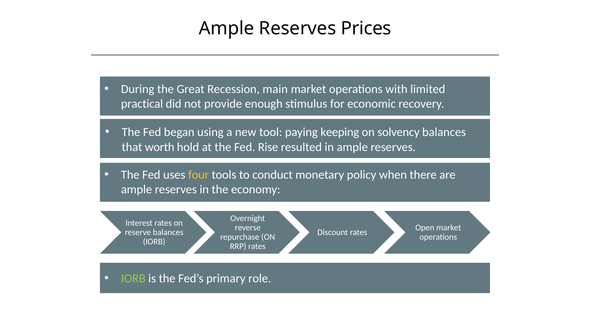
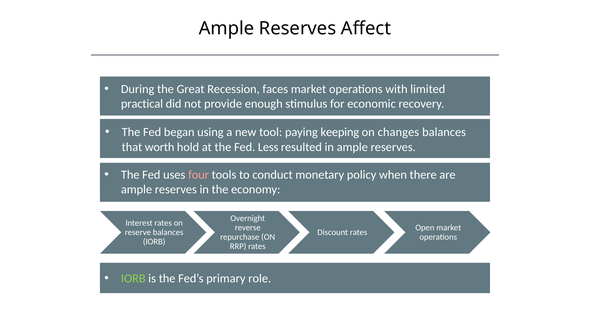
Prices: Prices -> Affect (366, 28)
main: main -> faces (275, 89)
solvency: solvency -> changes (398, 132)
Rise: Rise -> Less (268, 147)
four colour: yellow -> pink (199, 175)
